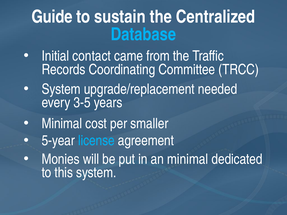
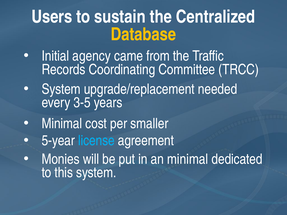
Guide: Guide -> Users (52, 17)
Database colour: light blue -> yellow (143, 34)
contact: contact -> agency (92, 56)
